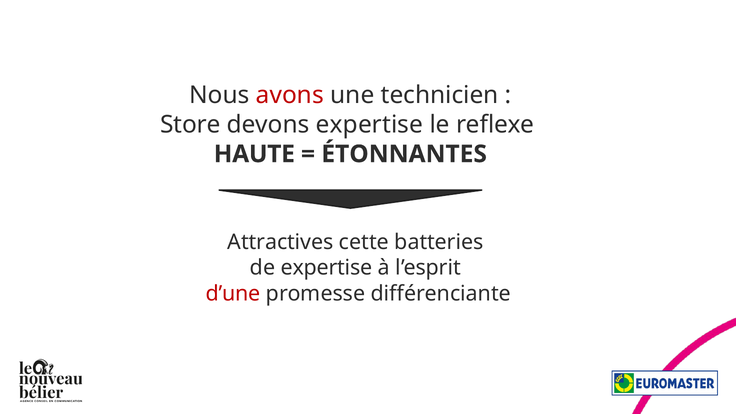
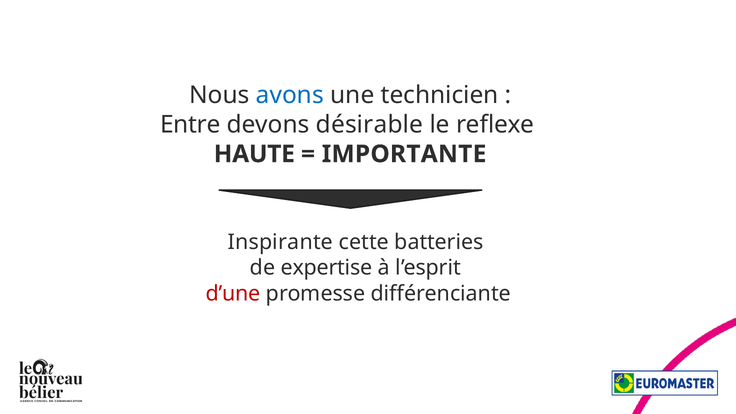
avons colour: red -> blue (290, 95)
Store: Store -> Entre (190, 125)
devons expertise: expertise -> désirable (369, 125)
ÉTONNANTES: ÉTONNANTES -> IMPORTANTE (404, 154)
Attractives: Attractives -> Inspirante (280, 242)
